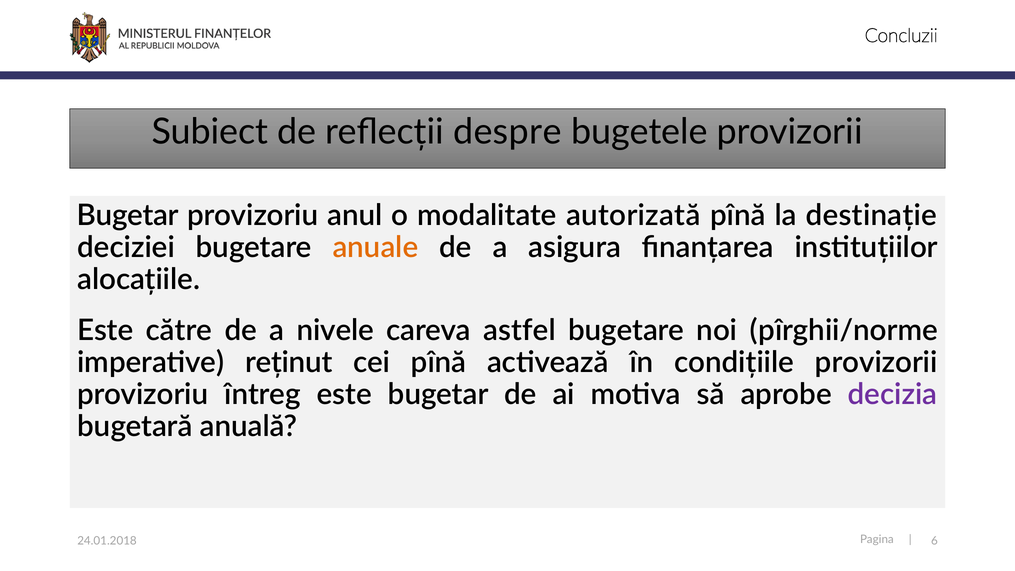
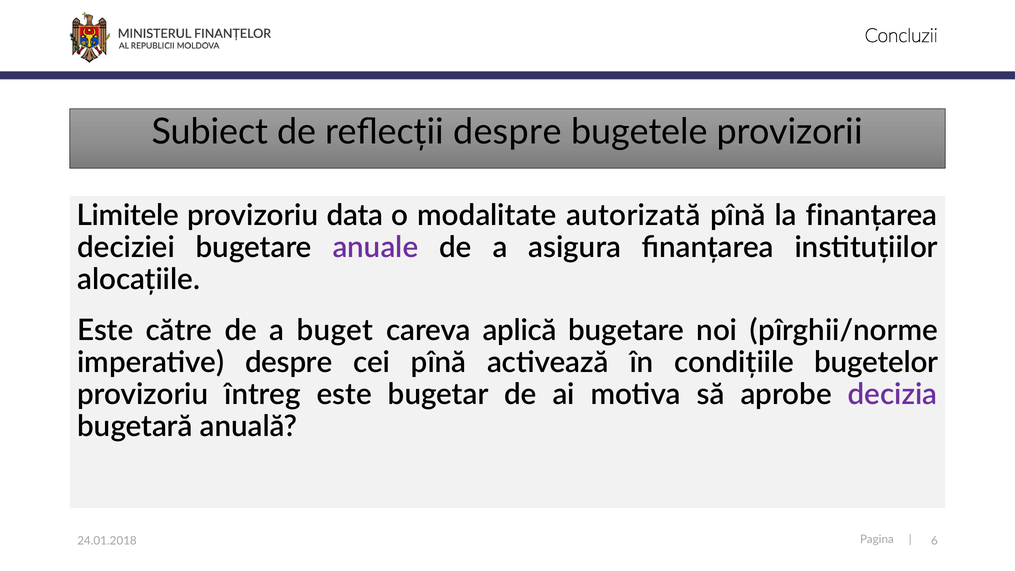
Bugetar: Bugetar -> Limitele (128, 215)
anul: anul -> data (355, 215)
la destinație: destinație -> finanțarea (872, 215)
anuale colour: orange -> purple (375, 247)
nivele: nivele -> buget (335, 330)
astfel: astfel -> aplică (520, 330)
imperative reținut: reținut -> despre (289, 362)
condițiile provizorii: provizorii -> bugetelor (876, 362)
